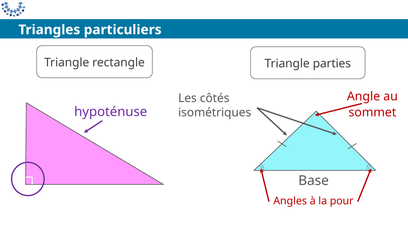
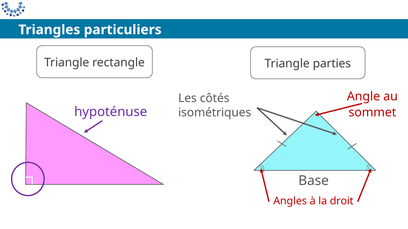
pour: pour -> droit (342, 202)
